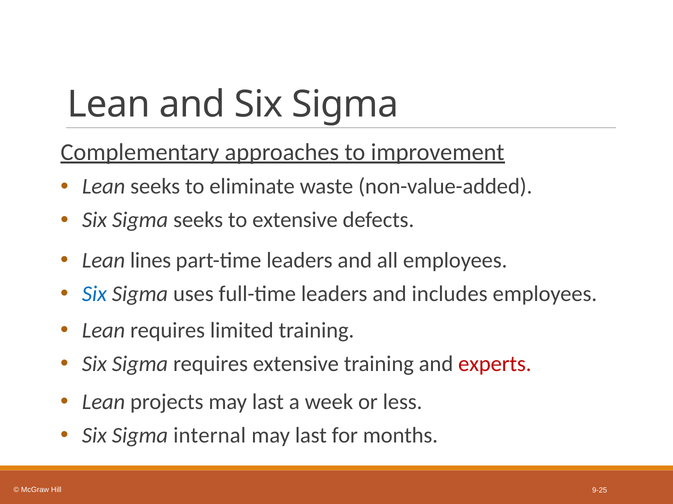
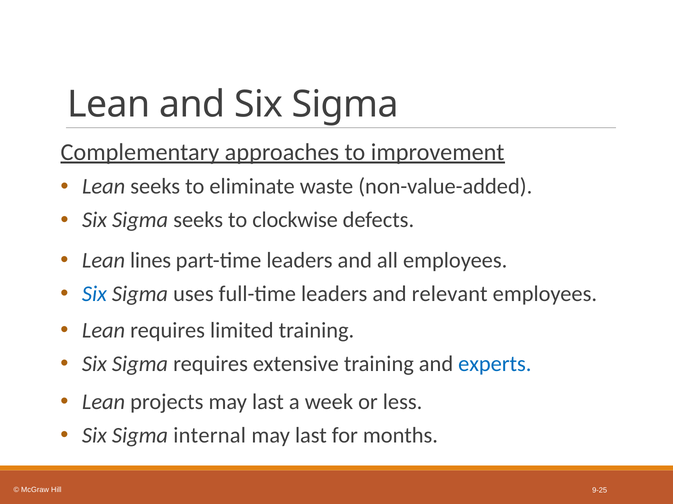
to extensive: extensive -> clockwise (295, 220)
includes: includes -> relevant (450, 294)
experts colour: red -> blue (495, 364)
